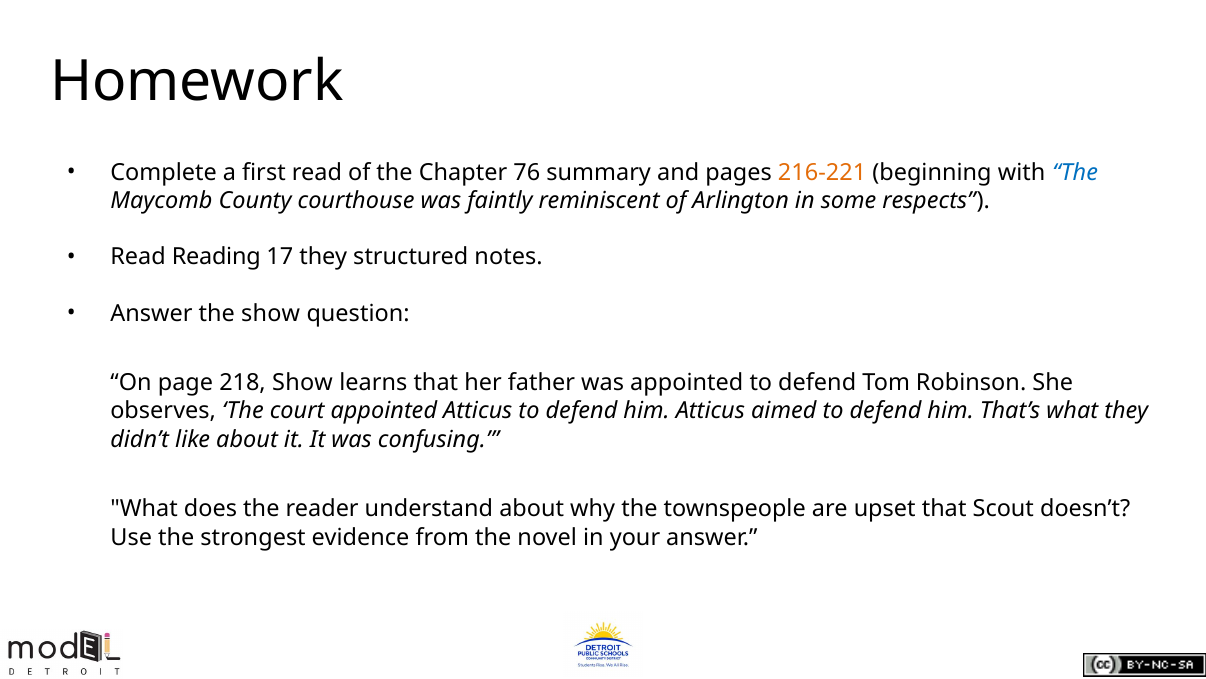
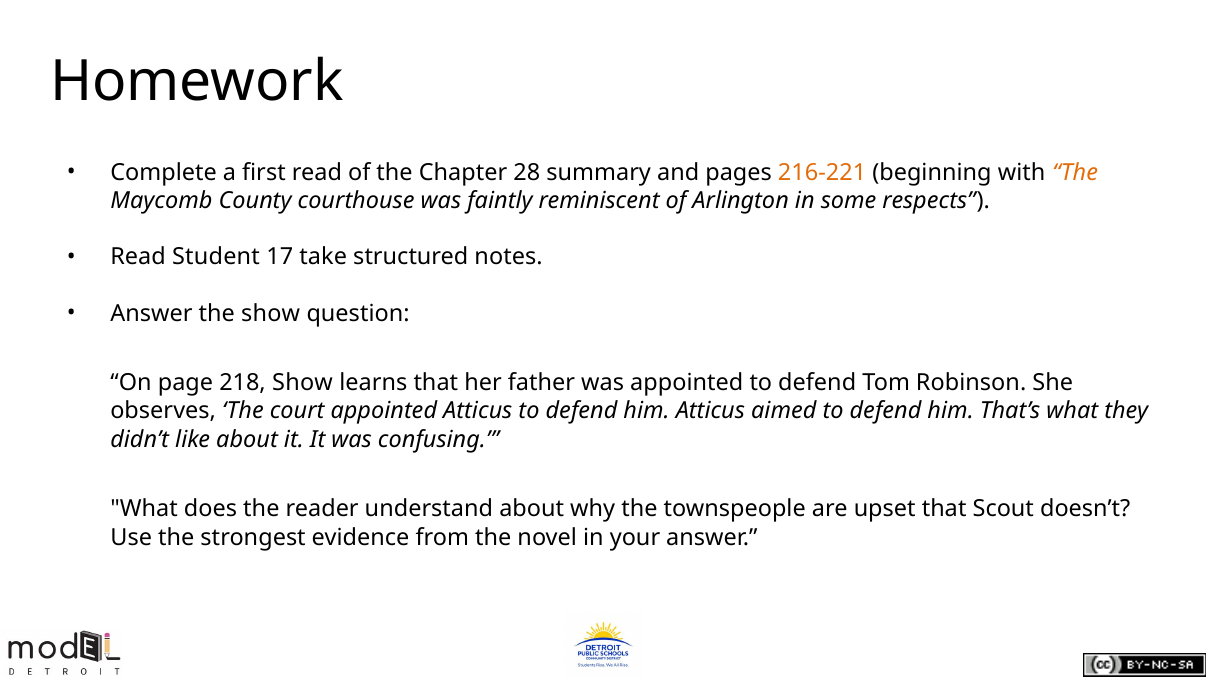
76: 76 -> 28 (527, 172)
The colour: blue -> orange (1075, 172)
Reading: Reading -> Student (216, 257)
17 they: they -> take (323, 257)
